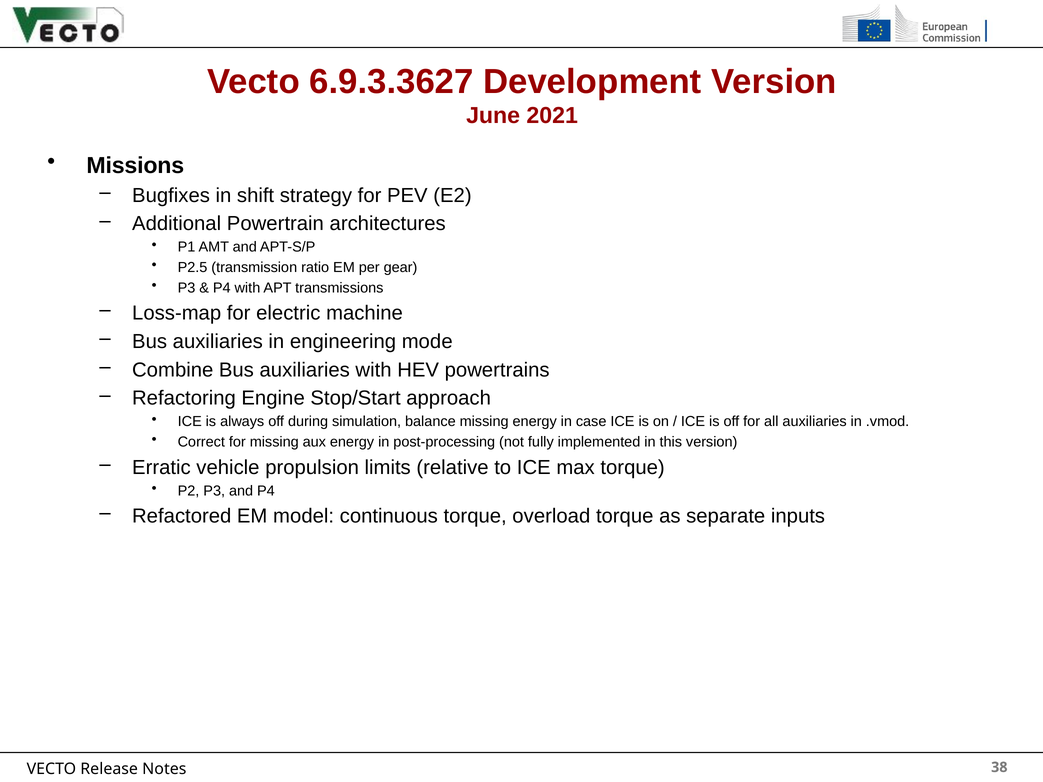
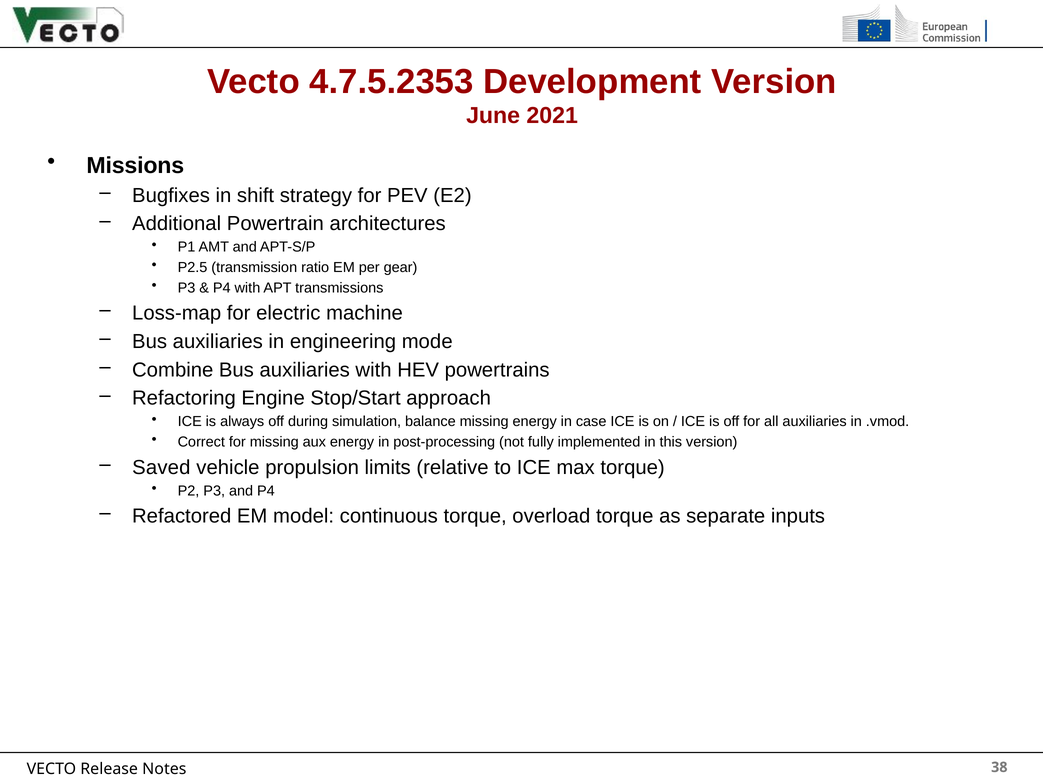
6.9.3.3627: 6.9.3.3627 -> 4.7.5.2353 (392, 82)
Erratic: Erratic -> Saved (161, 468)
